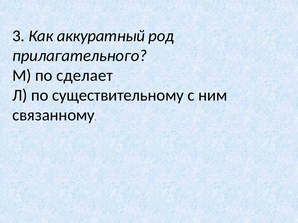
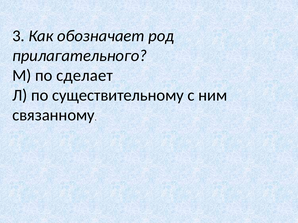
аккуратный: аккуратный -> обозначает (101, 36)
